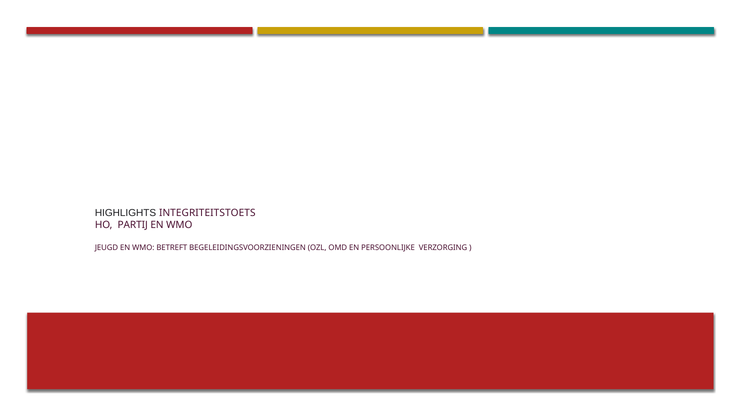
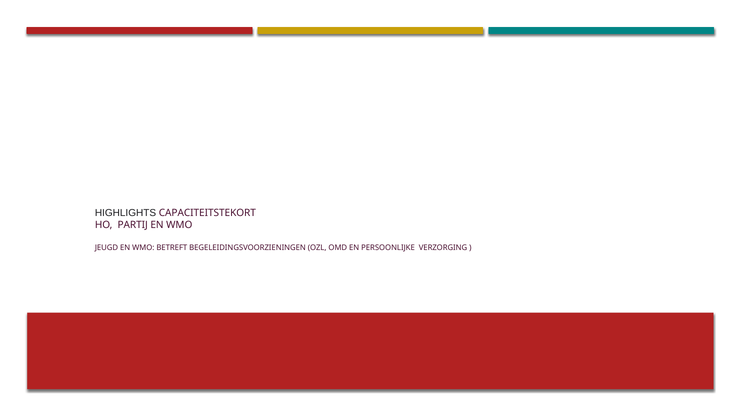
INTEGRITEITSTOETS: INTEGRITEITSTOETS -> CAPACITEITSTEKORT (207, 213)
